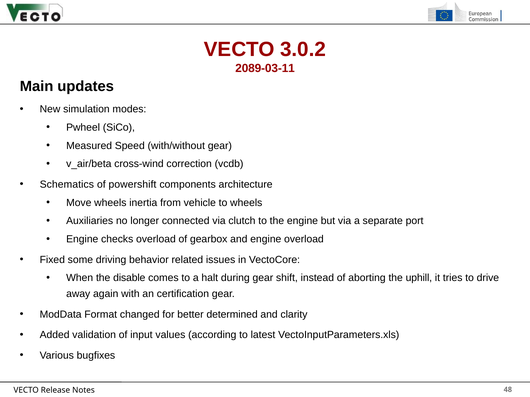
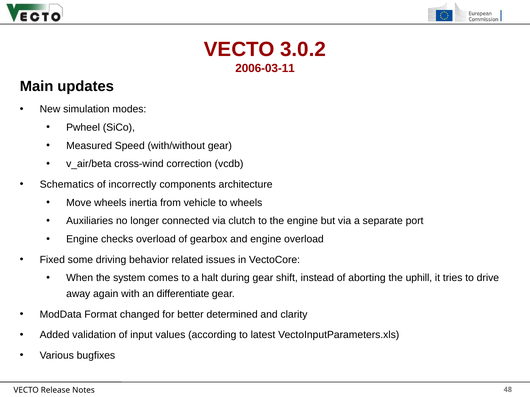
2089-03-11: 2089-03-11 -> 2006-03-11 (265, 68)
powershift: powershift -> incorrectly (132, 185)
disable: disable -> system (129, 278)
certification: certification -> differentiate (183, 294)
